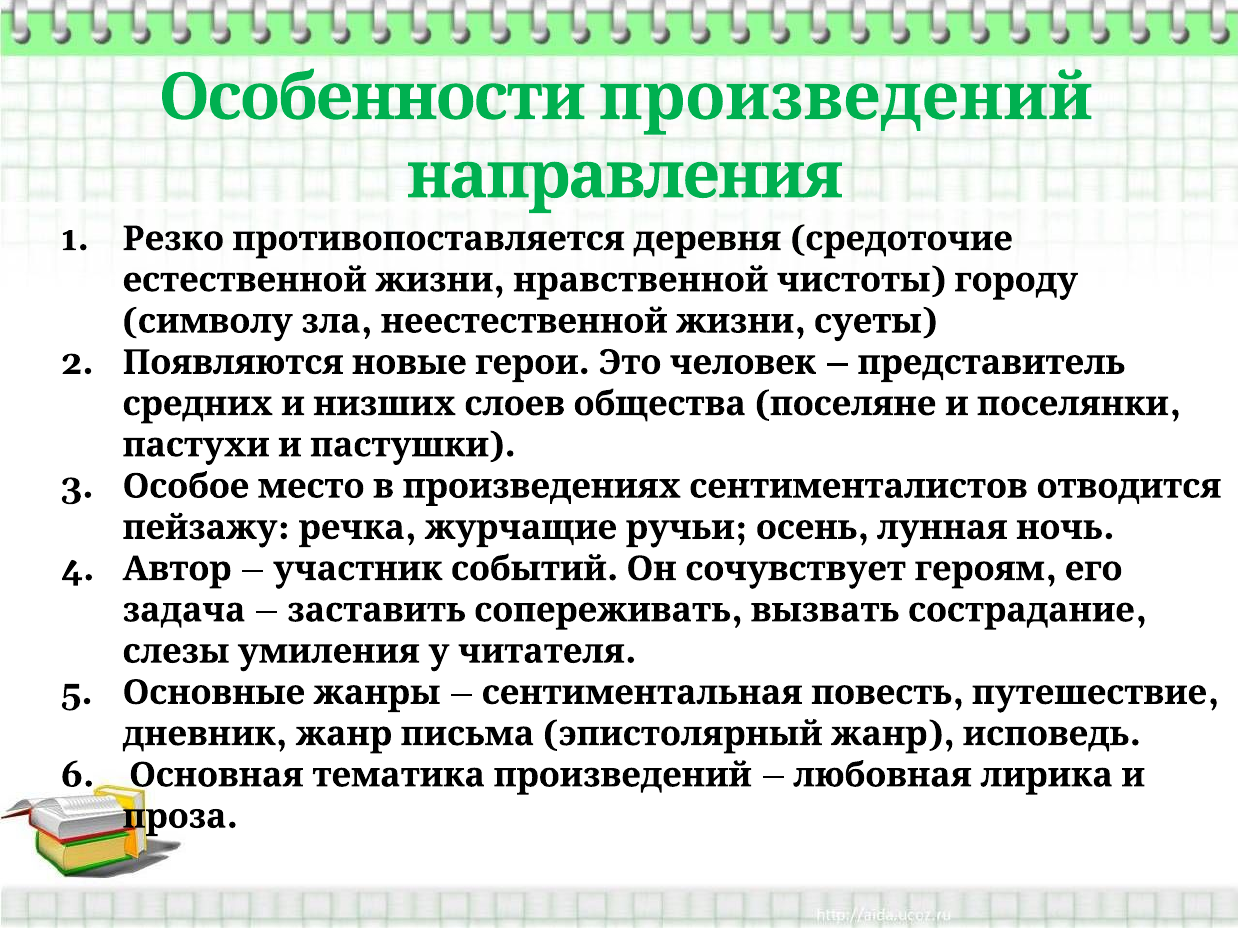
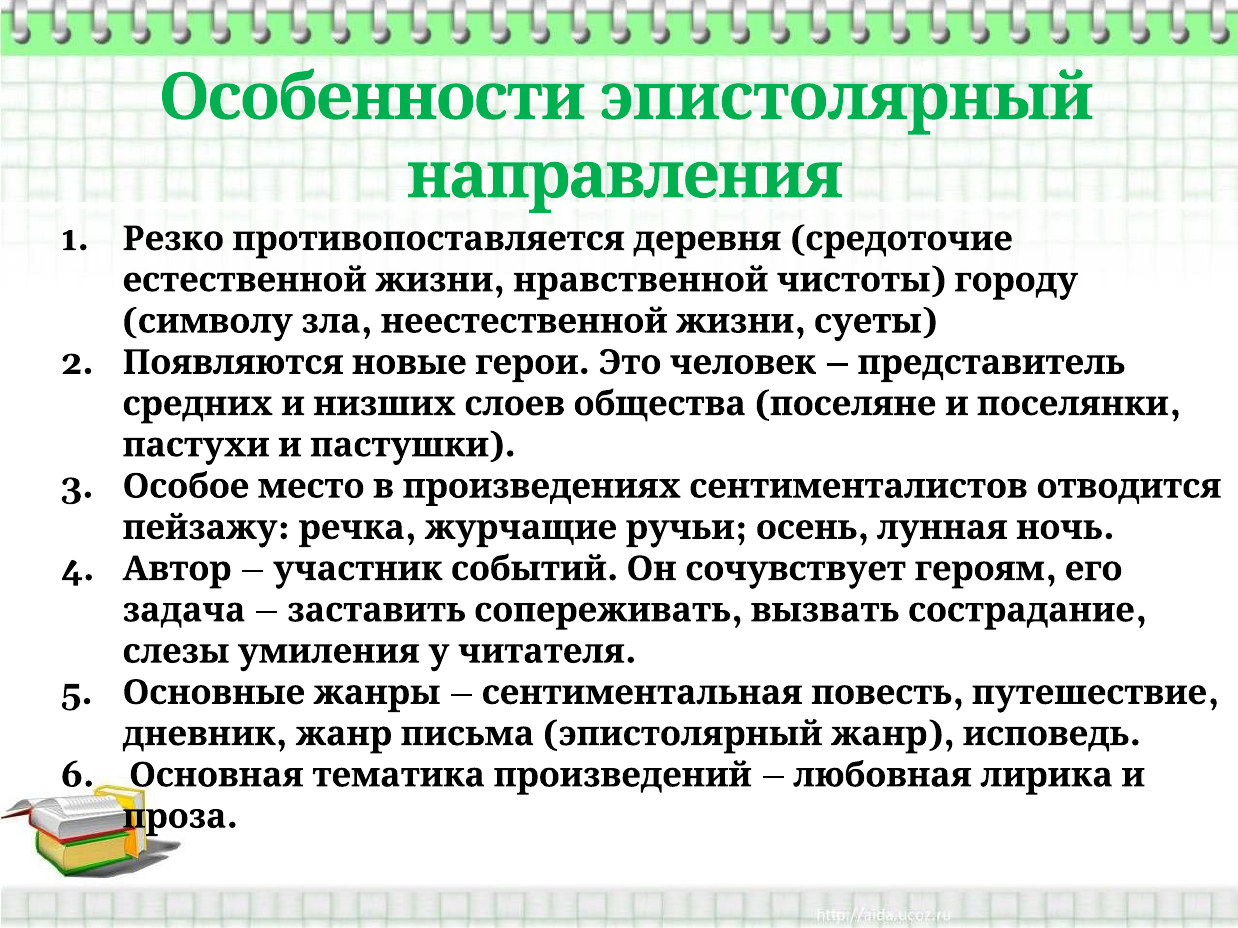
Особенности произведений: произведений -> эпистолярный (846, 98)
